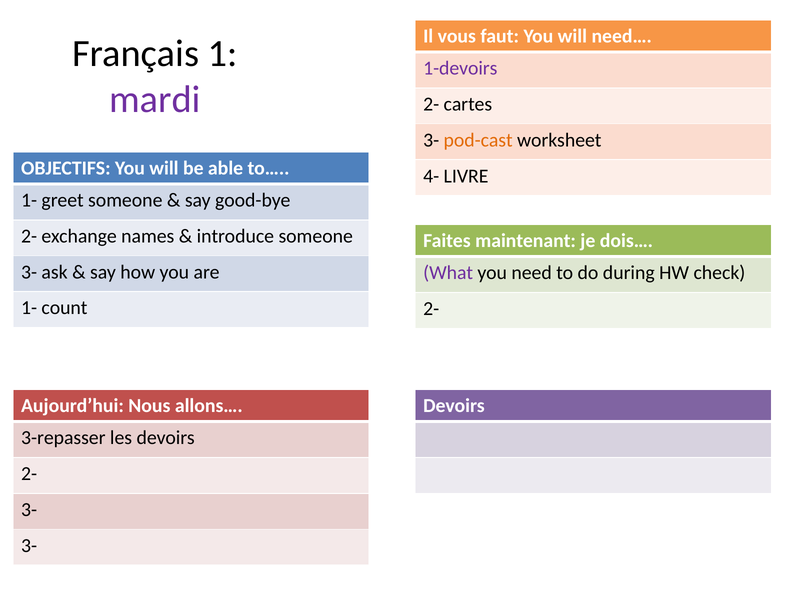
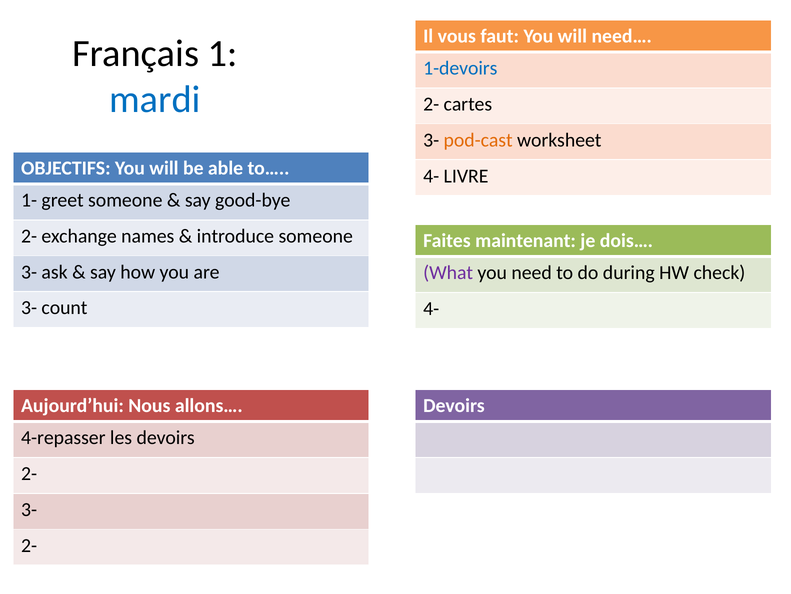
1-devoirs colour: purple -> blue (460, 68)
mardi colour: purple -> blue (155, 100)
1-: 1- -> 3- (29, 308)
2-: 2- -> 4- (431, 308)
3-repasser: 3-repasser -> 4-repasser (63, 437)
3-: 3- -> 2- (29, 545)
